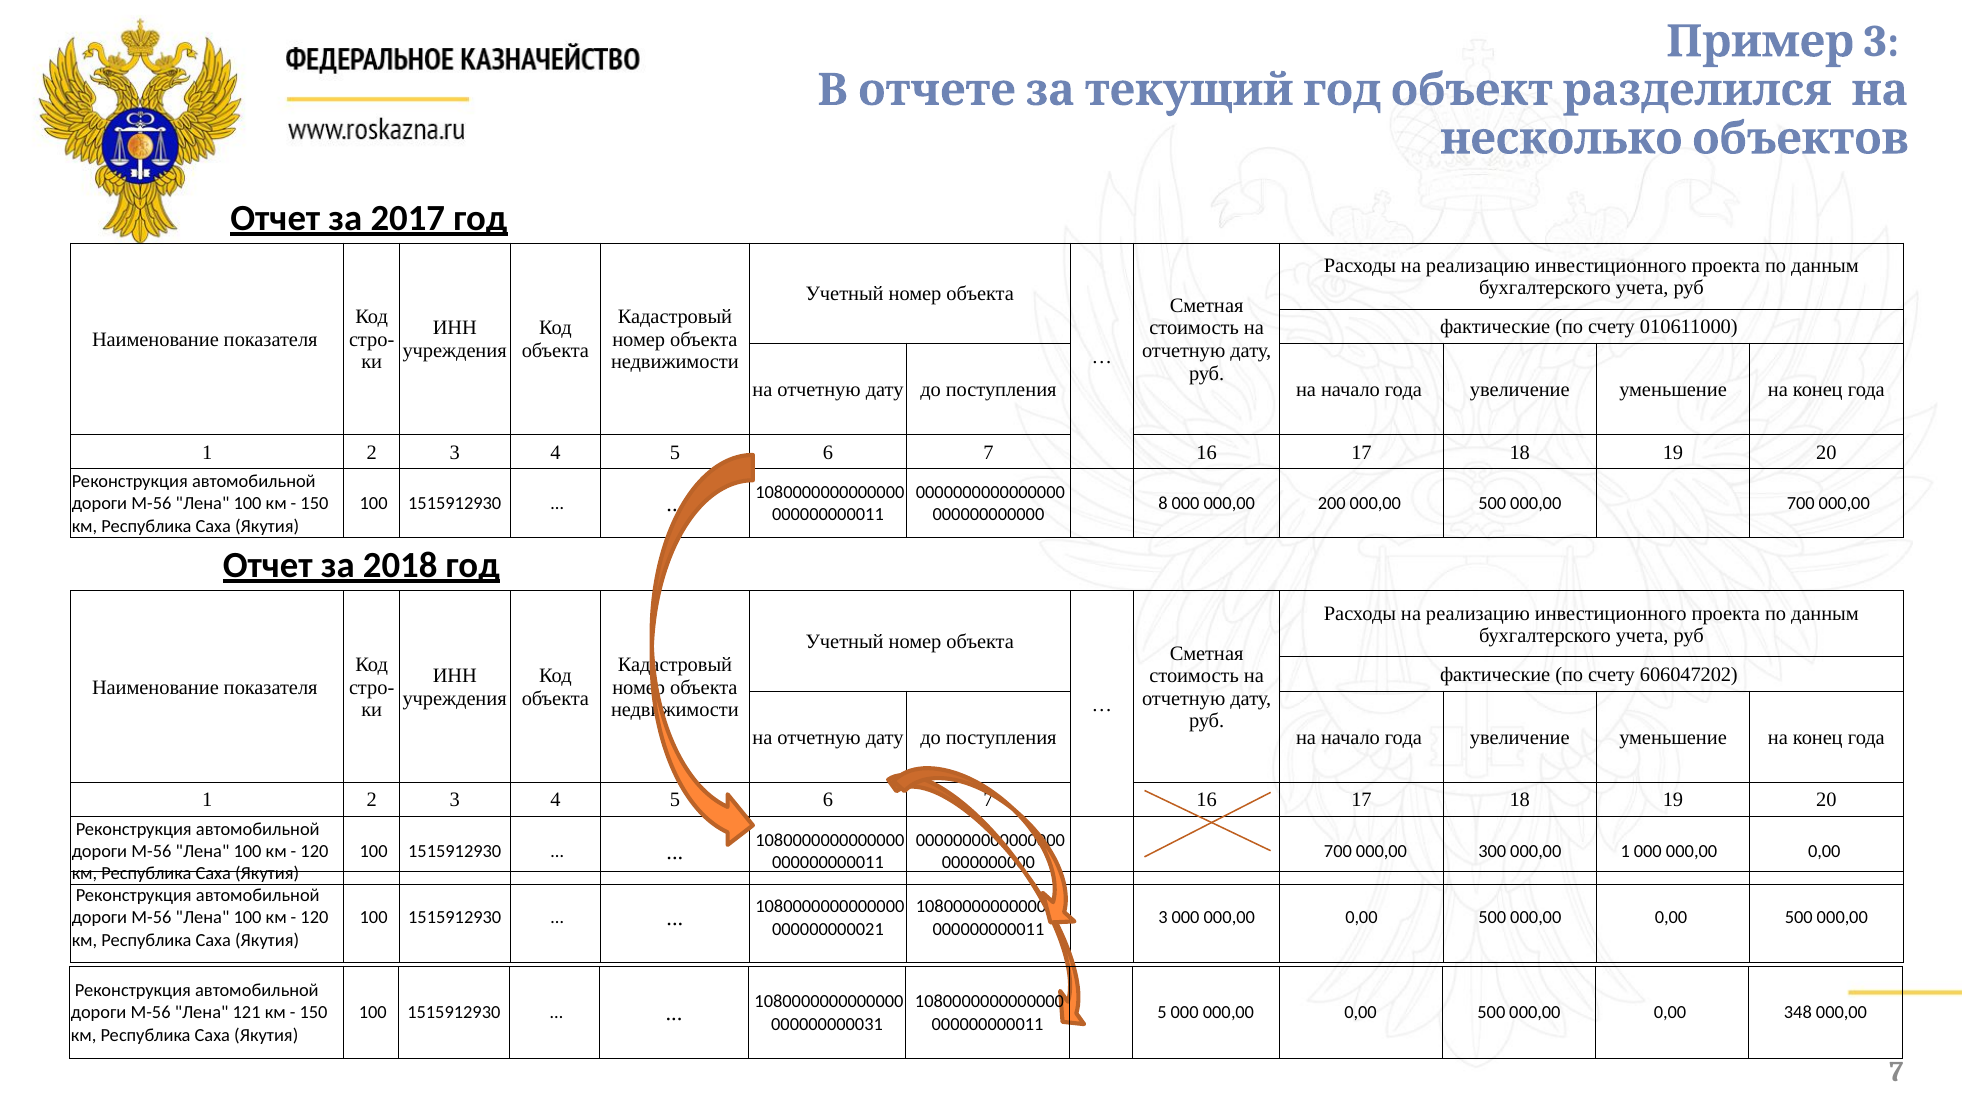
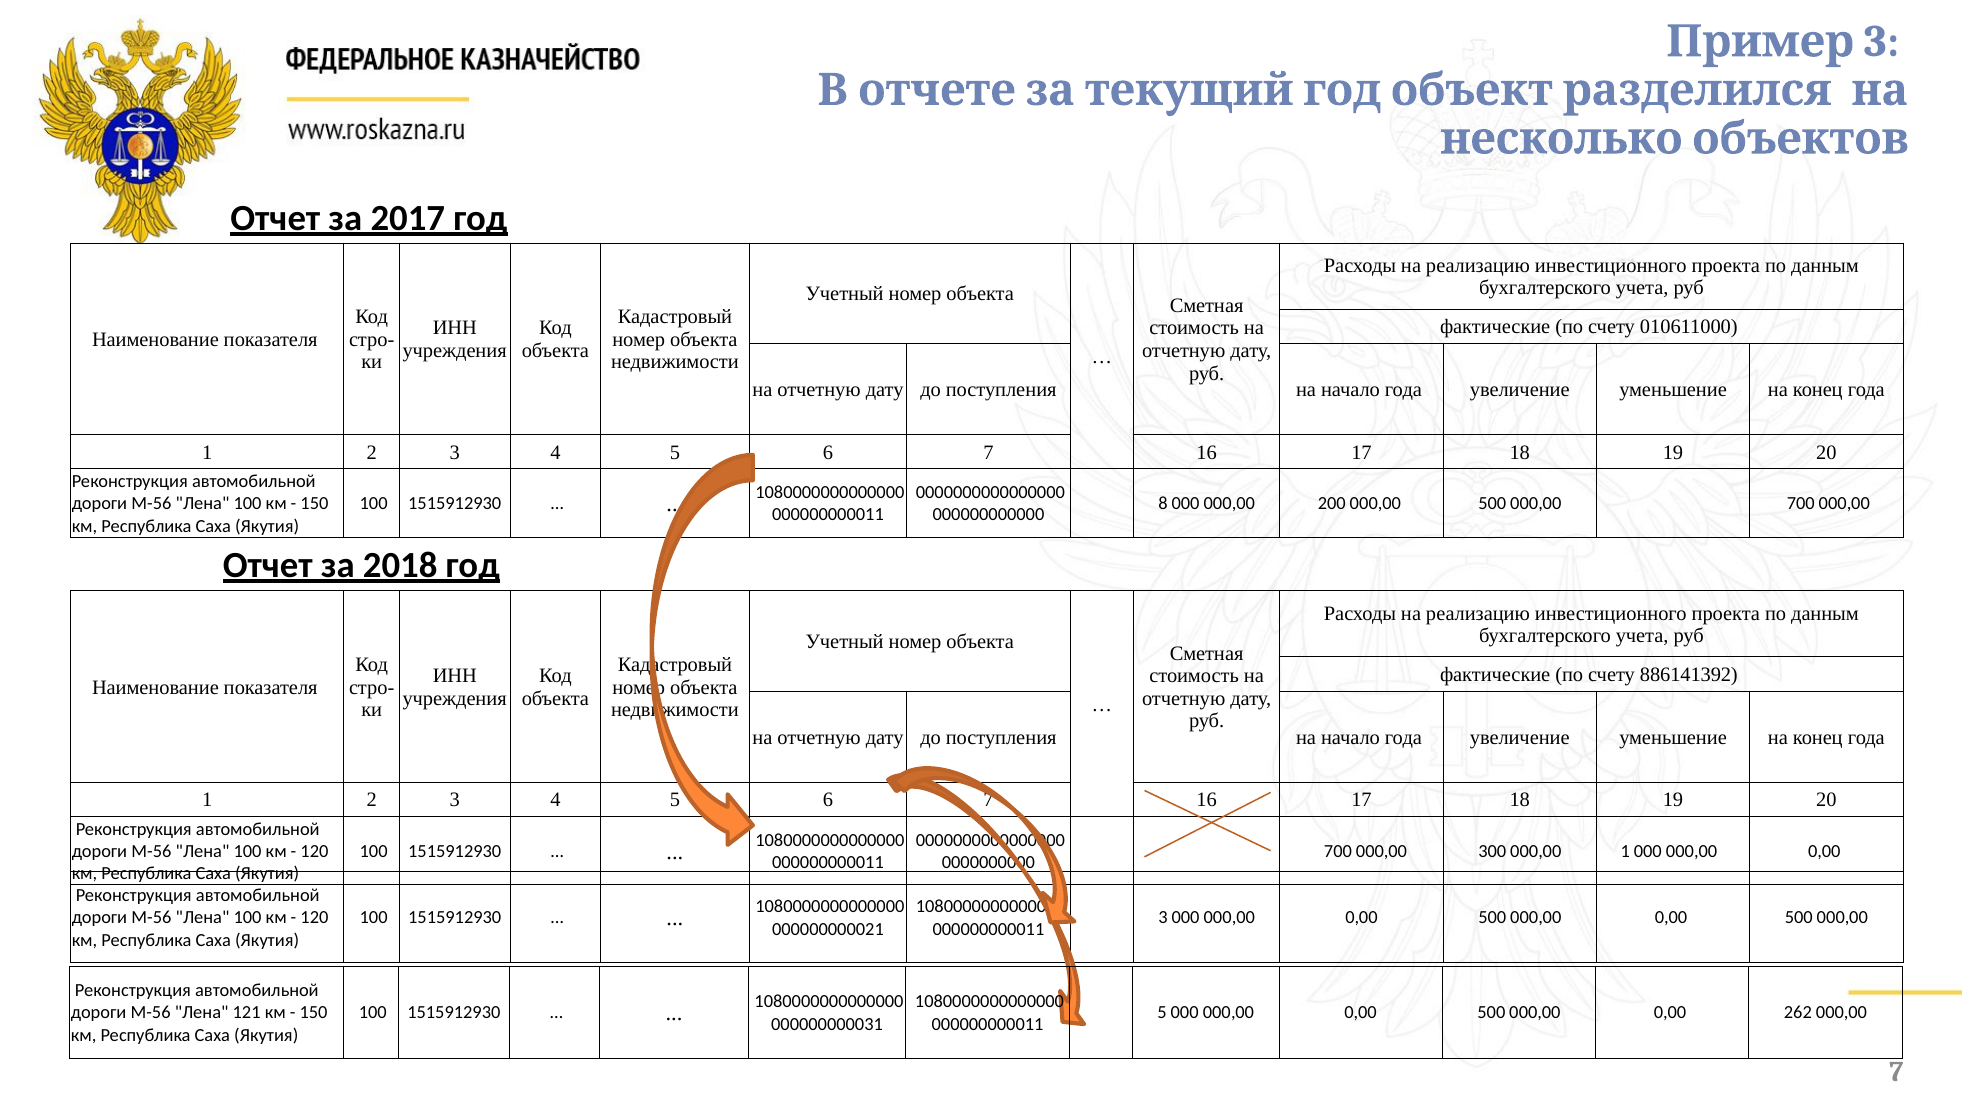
606047202: 606047202 -> 886141392 (1689, 674)
348: 348 -> 262 (1798, 1013)
